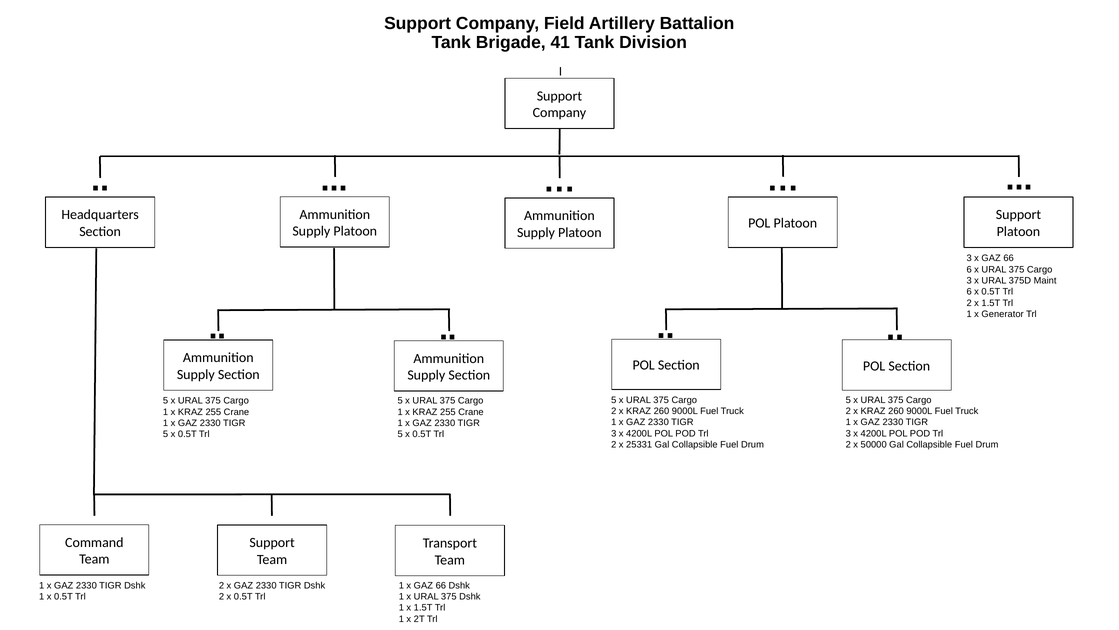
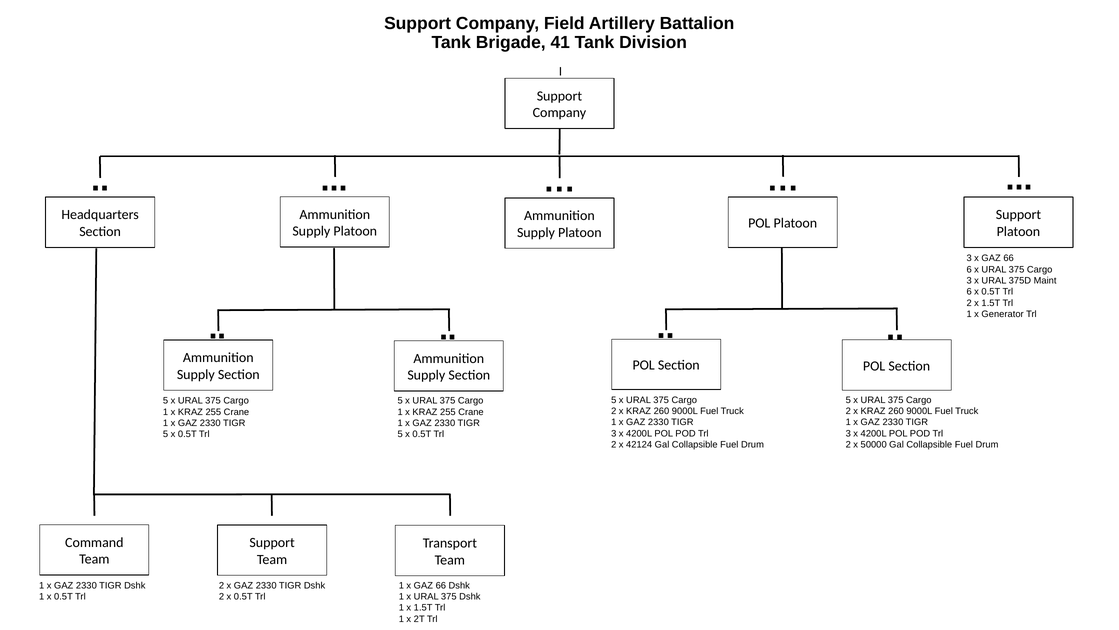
25331: 25331 -> 42124 (639, 444)
